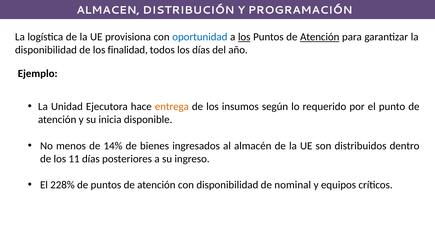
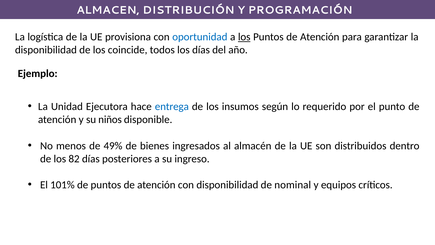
Atención underline: present -> none (320, 37)
finalidad: finalidad -> coincide (128, 50)
entrega colour: orange -> blue (172, 106)
inicia: inicia -> niños (110, 119)
14%: 14% -> 49% (113, 146)
11: 11 -> 82 (74, 159)
228%: 228% -> 101% (62, 185)
